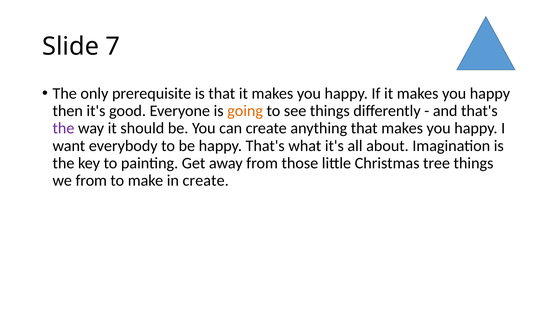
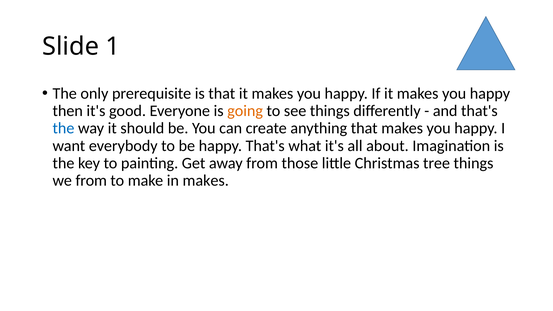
7: 7 -> 1 (113, 46)
the colour: purple -> blue (63, 128)
in create: create -> makes (206, 181)
